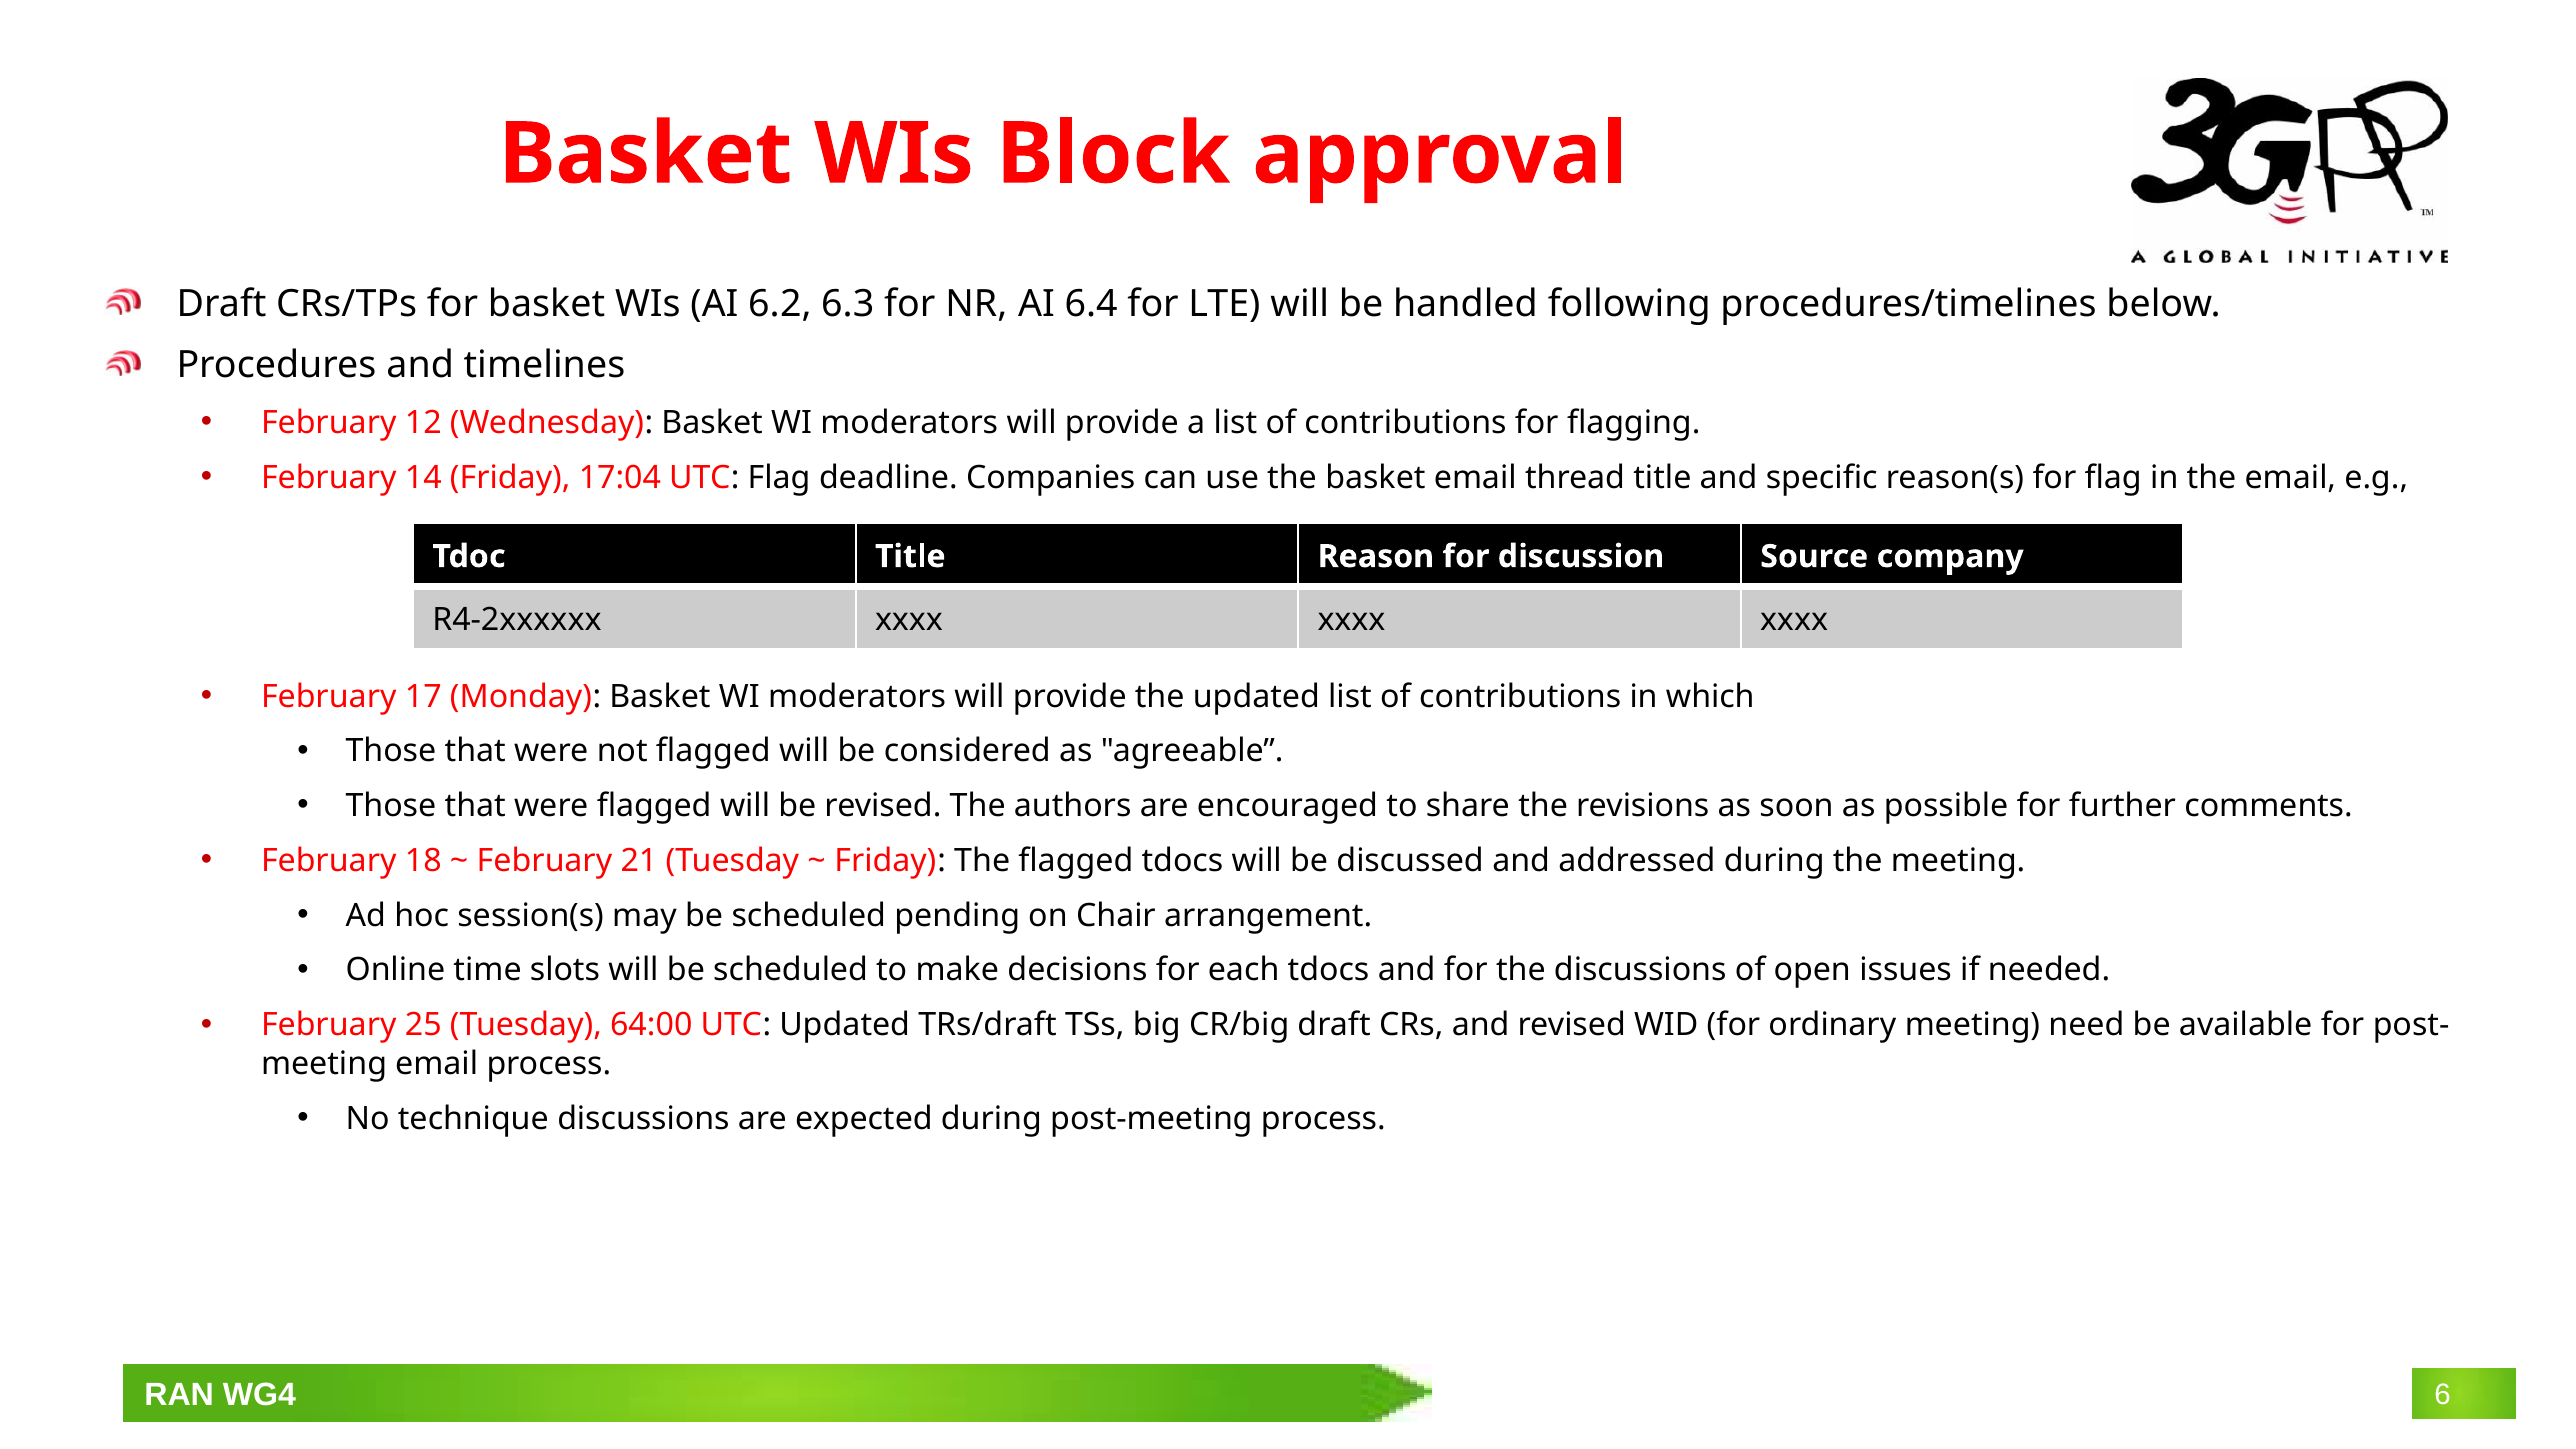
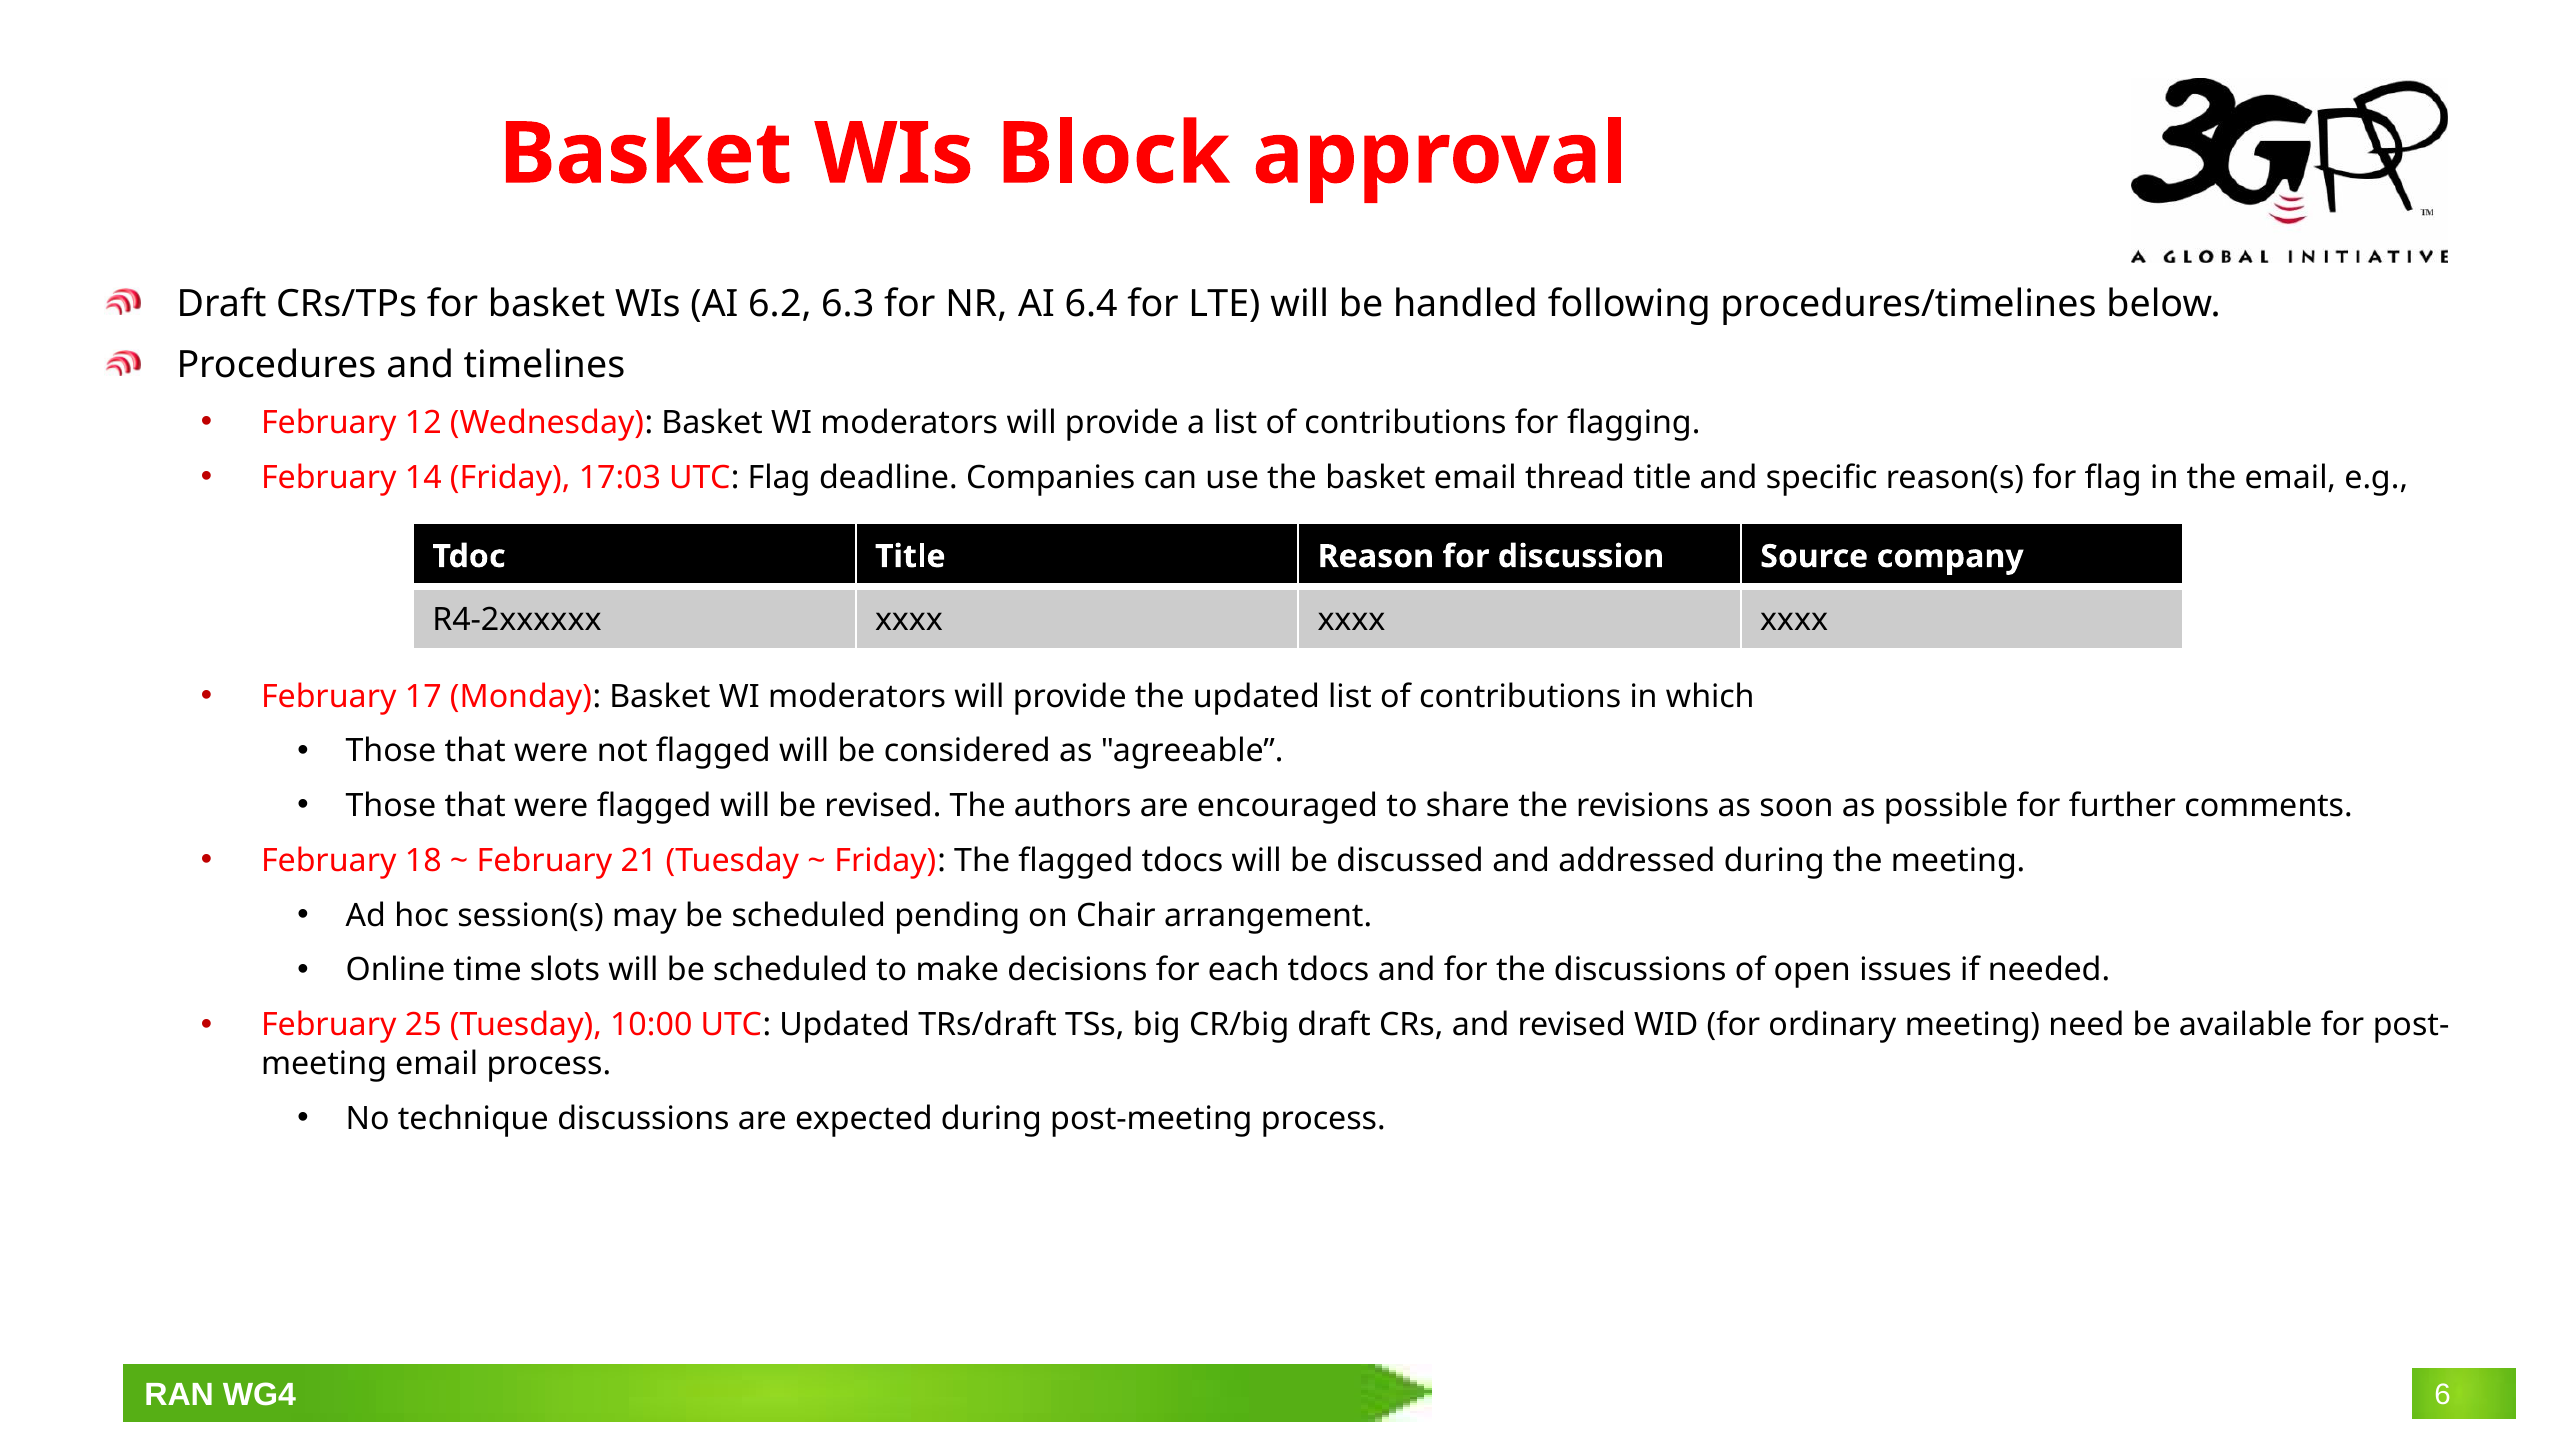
17:04: 17:04 -> 17:03 (620, 477)
64:00: 64:00 -> 10:00 (651, 1025)
